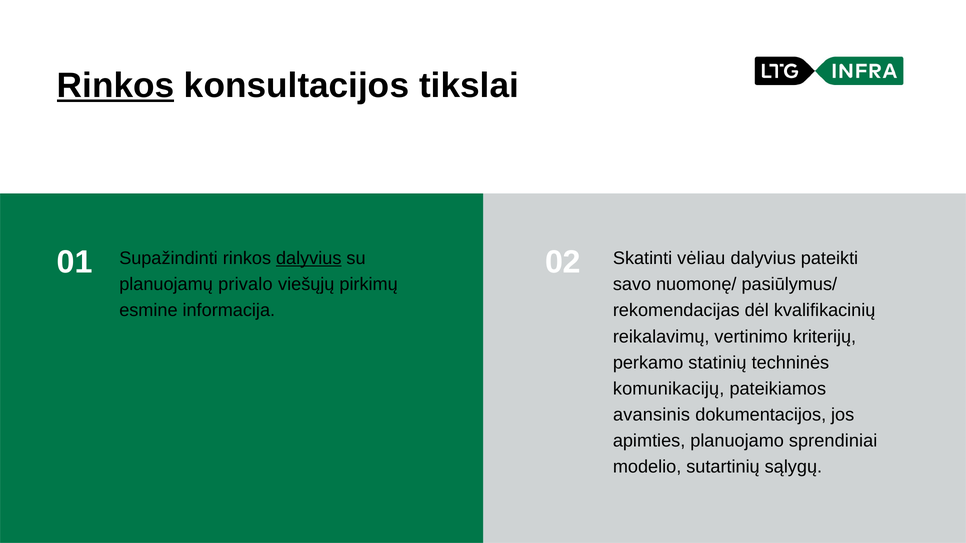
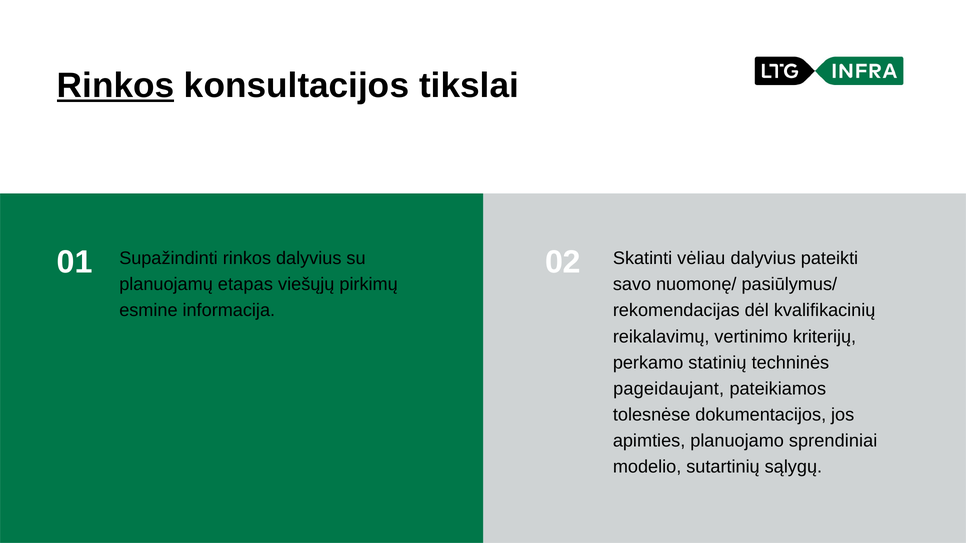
dalyvius underline: present -> none (309, 259)
privalo: privalo -> etapas (245, 285)
komunikacijų: komunikacijų -> pageidaujant (669, 389)
avansinis: avansinis -> tolesnėse (652, 415)
